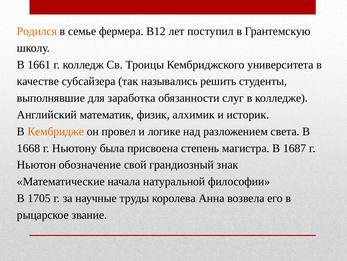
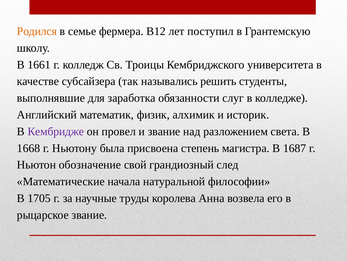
Кембридже colour: orange -> purple (56, 131)
и логике: логике -> звание (164, 131)
знак: знак -> след (228, 164)
